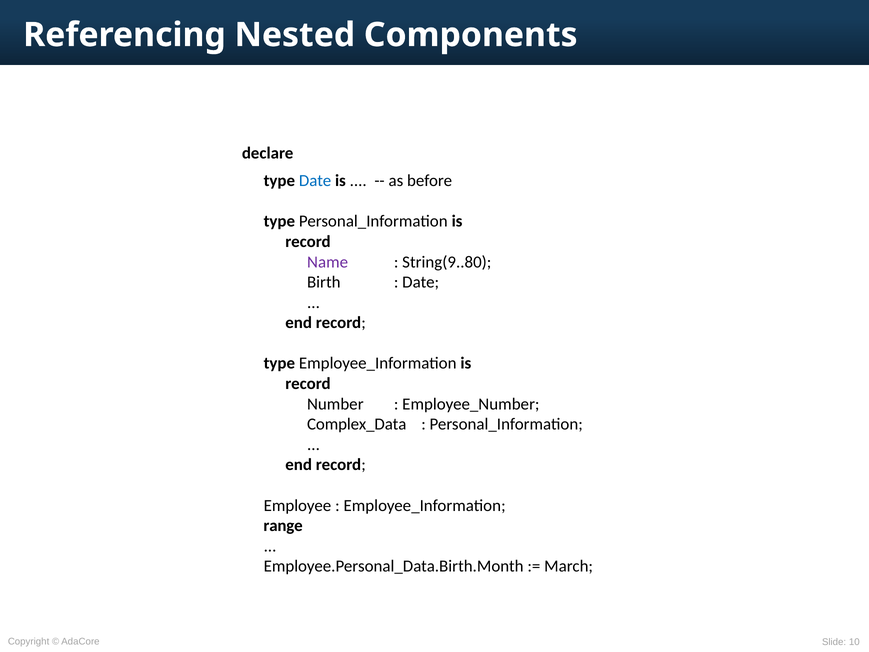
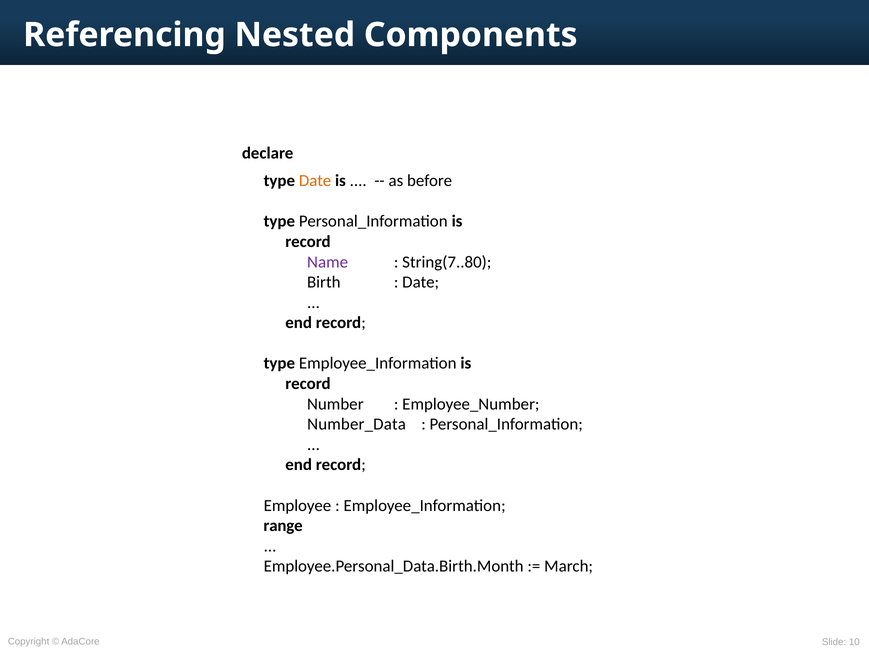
Date colour: blue -> orange (315, 181)
String(9..80: String(9..80 -> String(7..80 (447, 262)
Complex_Data: Complex_Data -> Number_Data (357, 424)
